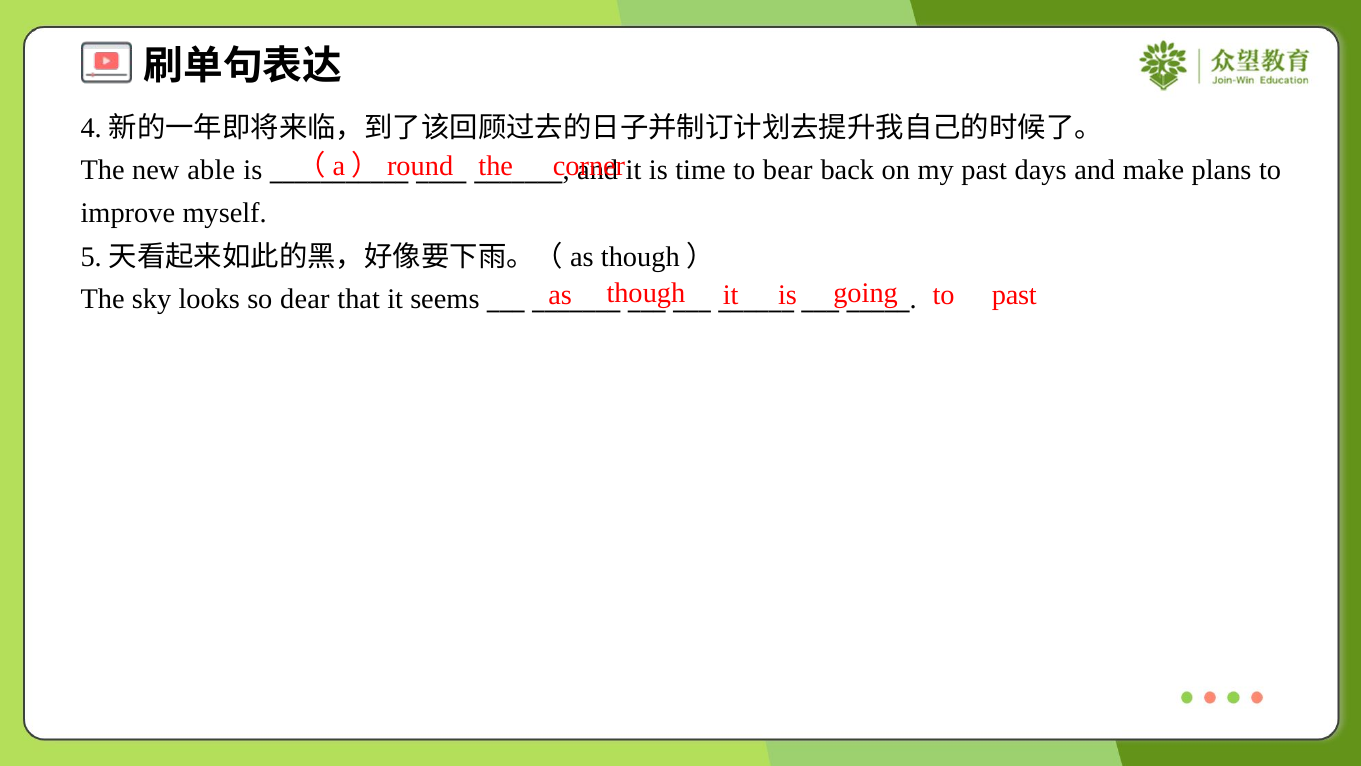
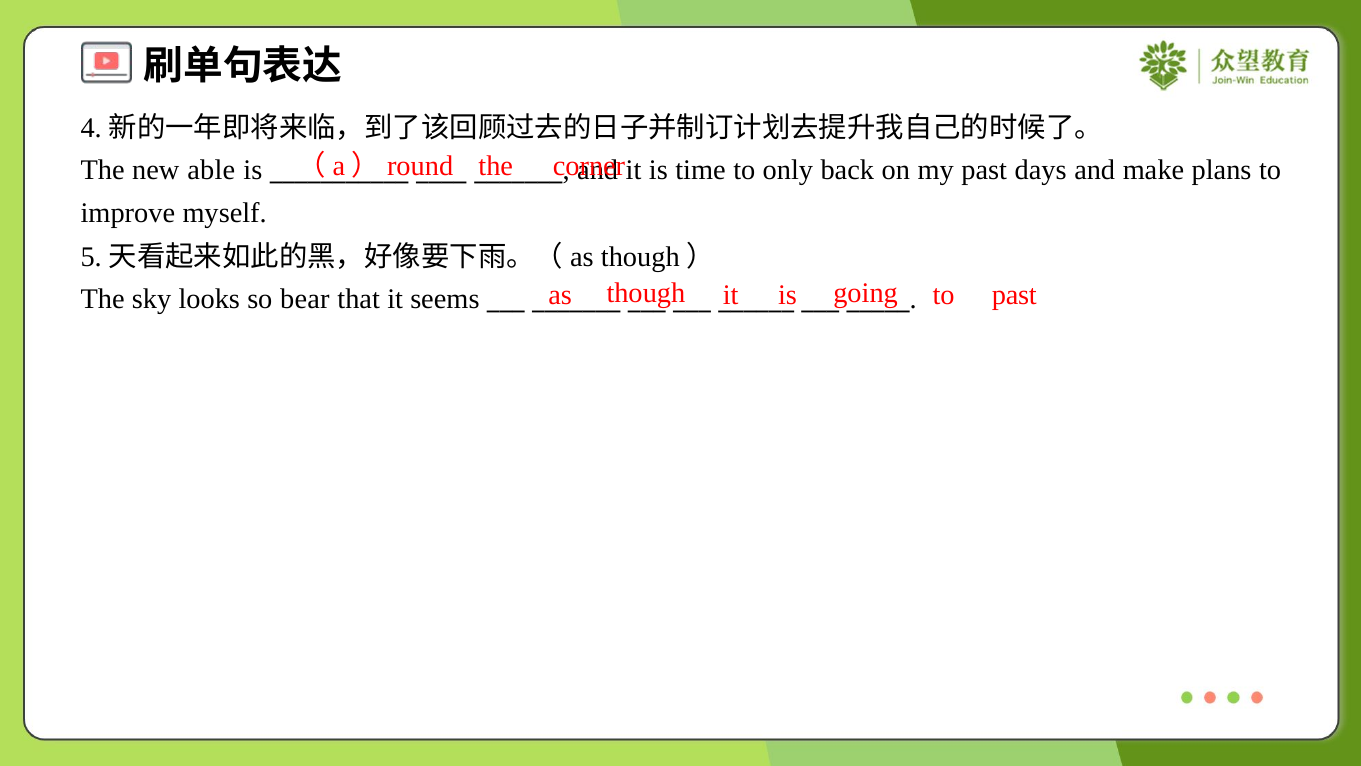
bear: bear -> only (788, 170)
dear: dear -> bear (305, 299)
